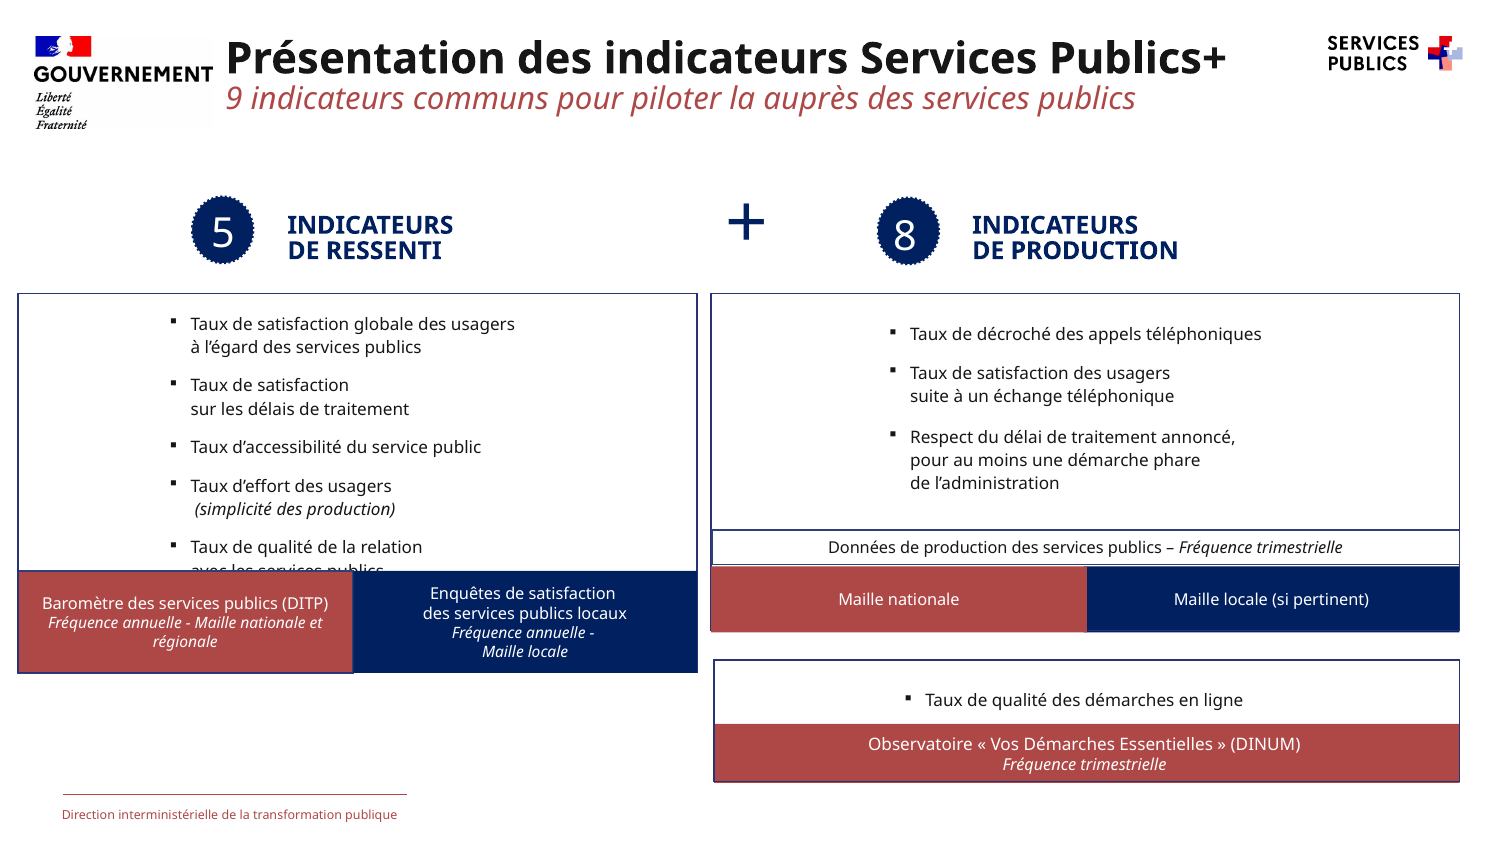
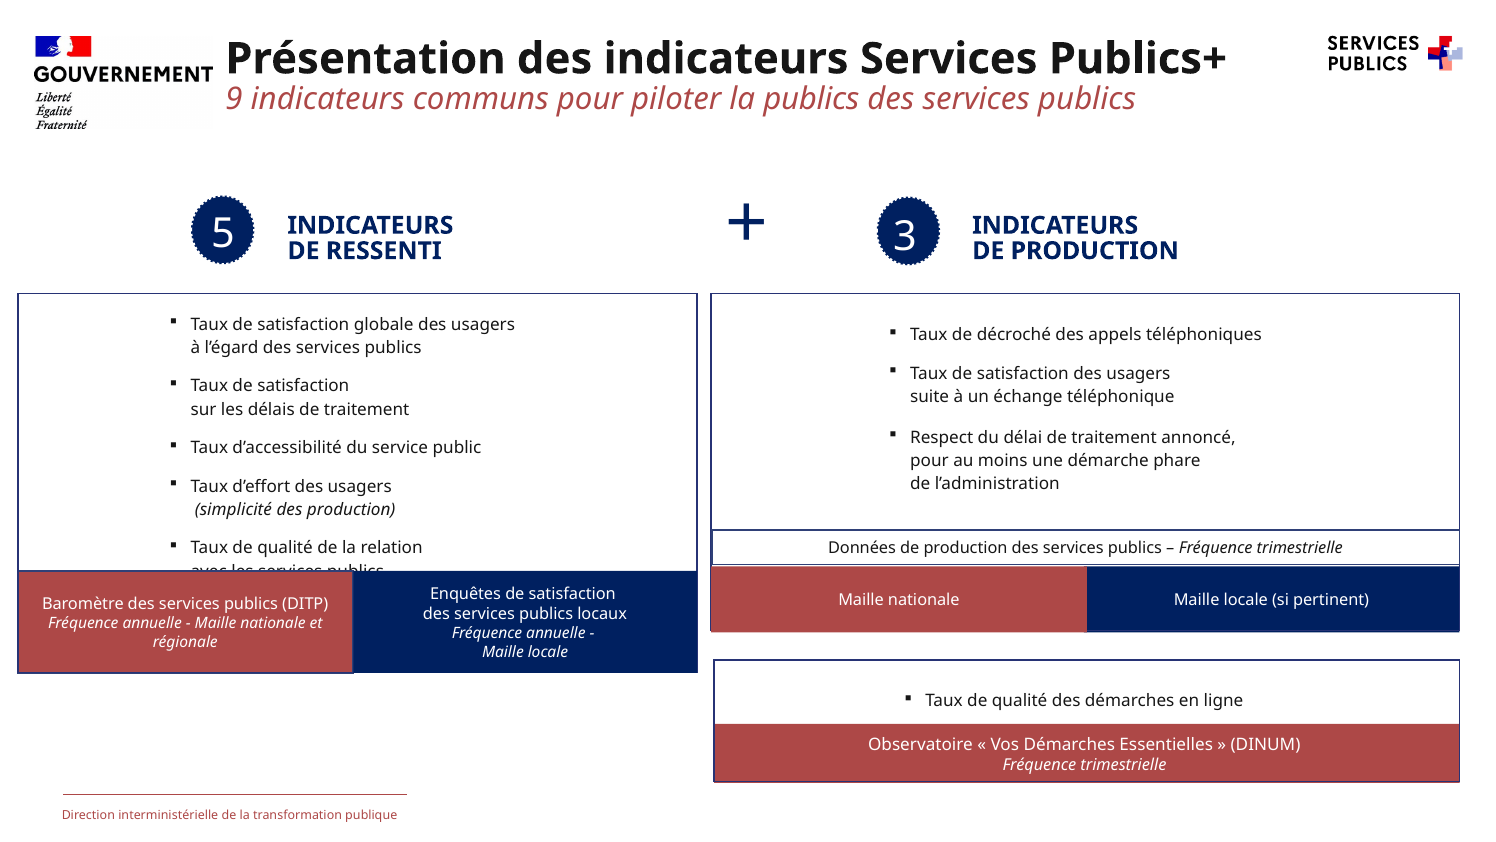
la auprès: auprès -> publics (811, 99)
5 8: 8 -> 3 (906, 237)
